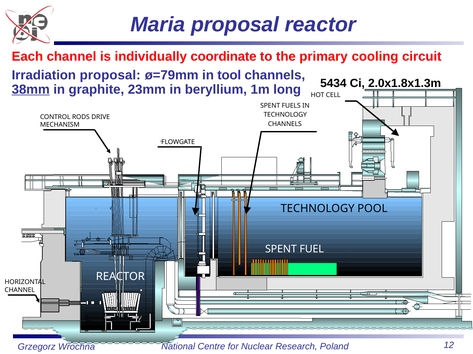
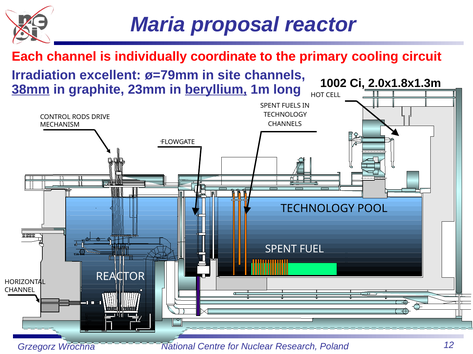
Irradiation proposal: proposal -> excellent (110, 75)
tool: tool -> site (229, 75)
beryllium underline: none -> present (216, 90)
5434: 5434 -> 1002 (333, 83)
